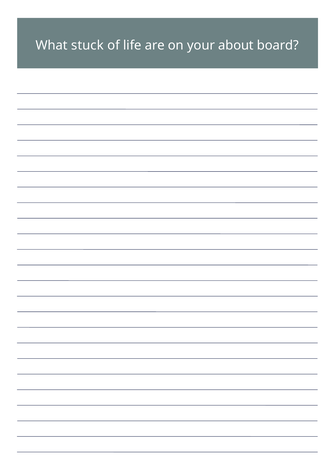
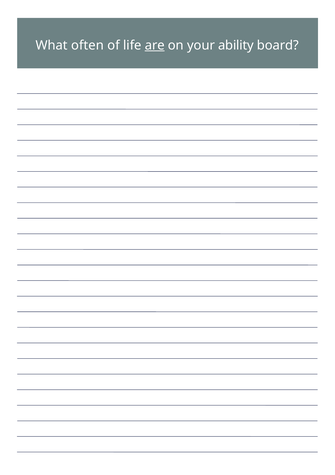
stuck: stuck -> often (87, 45)
are underline: none -> present (155, 45)
about: about -> ability (236, 45)
